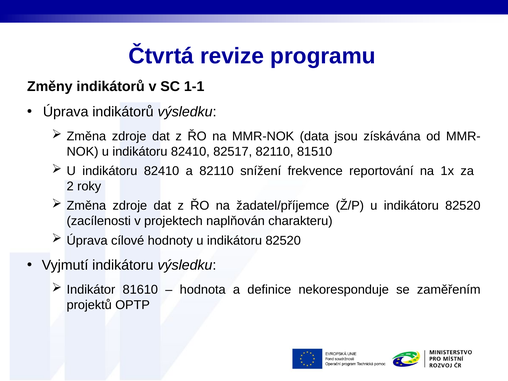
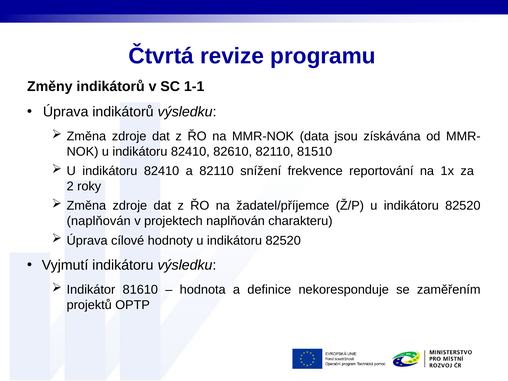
82517: 82517 -> 82610 (233, 152)
zacílenosti: zacílenosti -> naplňován (99, 221)
